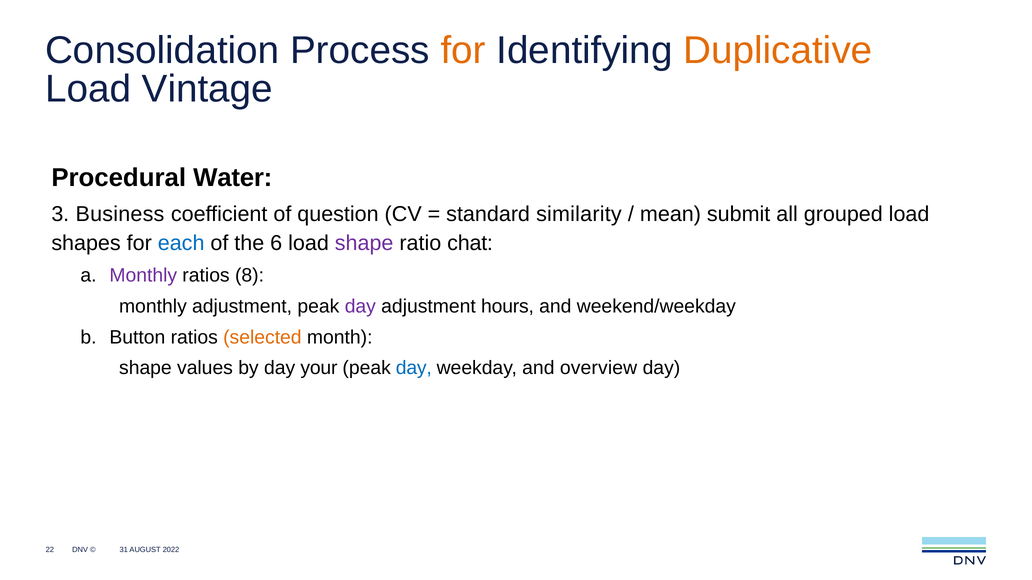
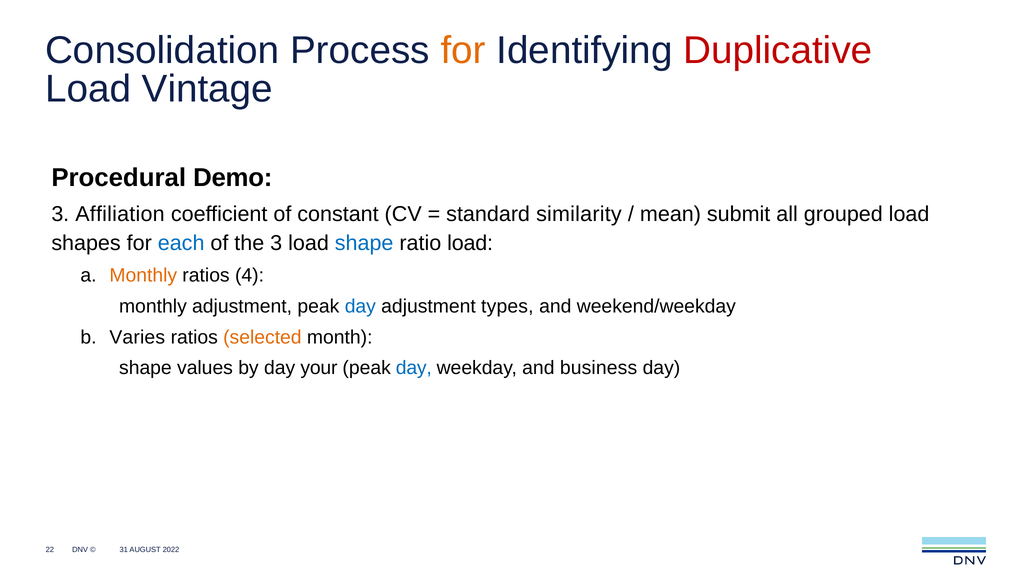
Duplicative colour: orange -> red (778, 50)
Water: Water -> Demo (233, 178)
Business: Business -> Affiliation (120, 214)
question: question -> constant (338, 214)
the 6: 6 -> 3 (276, 243)
shape colour: purple -> blue (364, 243)
ratio chat: chat -> load (470, 243)
Monthly colour: purple -> orange (143, 276)
8: 8 -> 4 (250, 276)
day colour: purple -> blue (360, 306)
hours: hours -> types (507, 306)
Button: Button -> Varies (137, 337)
overview: overview -> business (599, 368)
